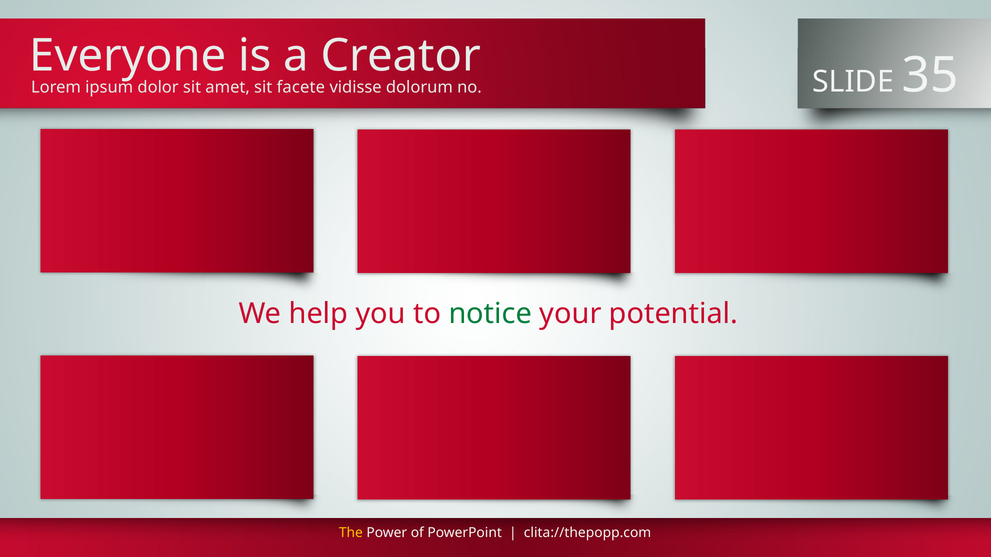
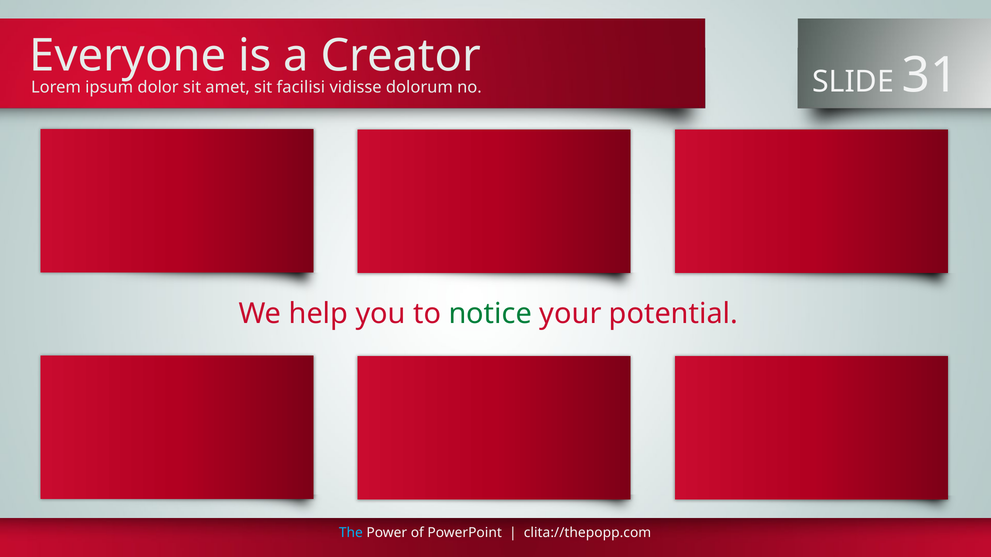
35: 35 -> 31 (930, 76)
facete: facete -> facilisi (301, 88)
The colour: yellow -> light blue (351, 533)
